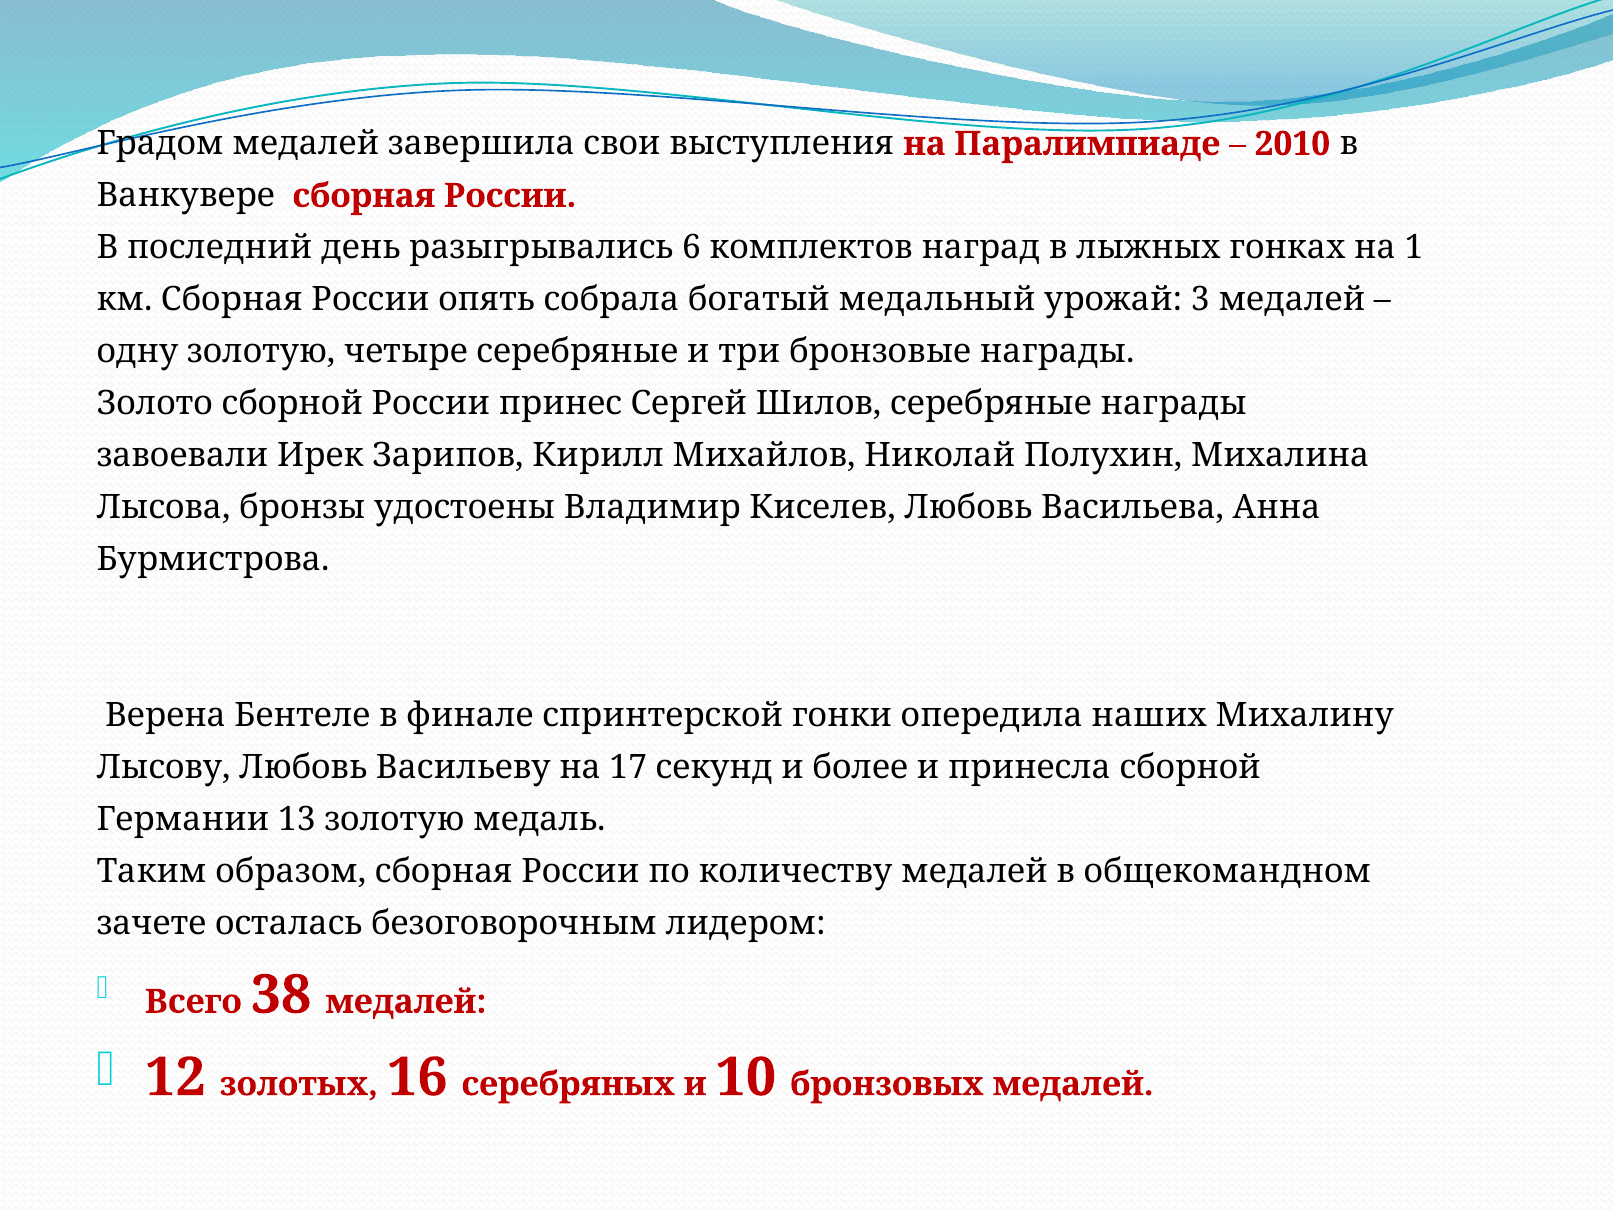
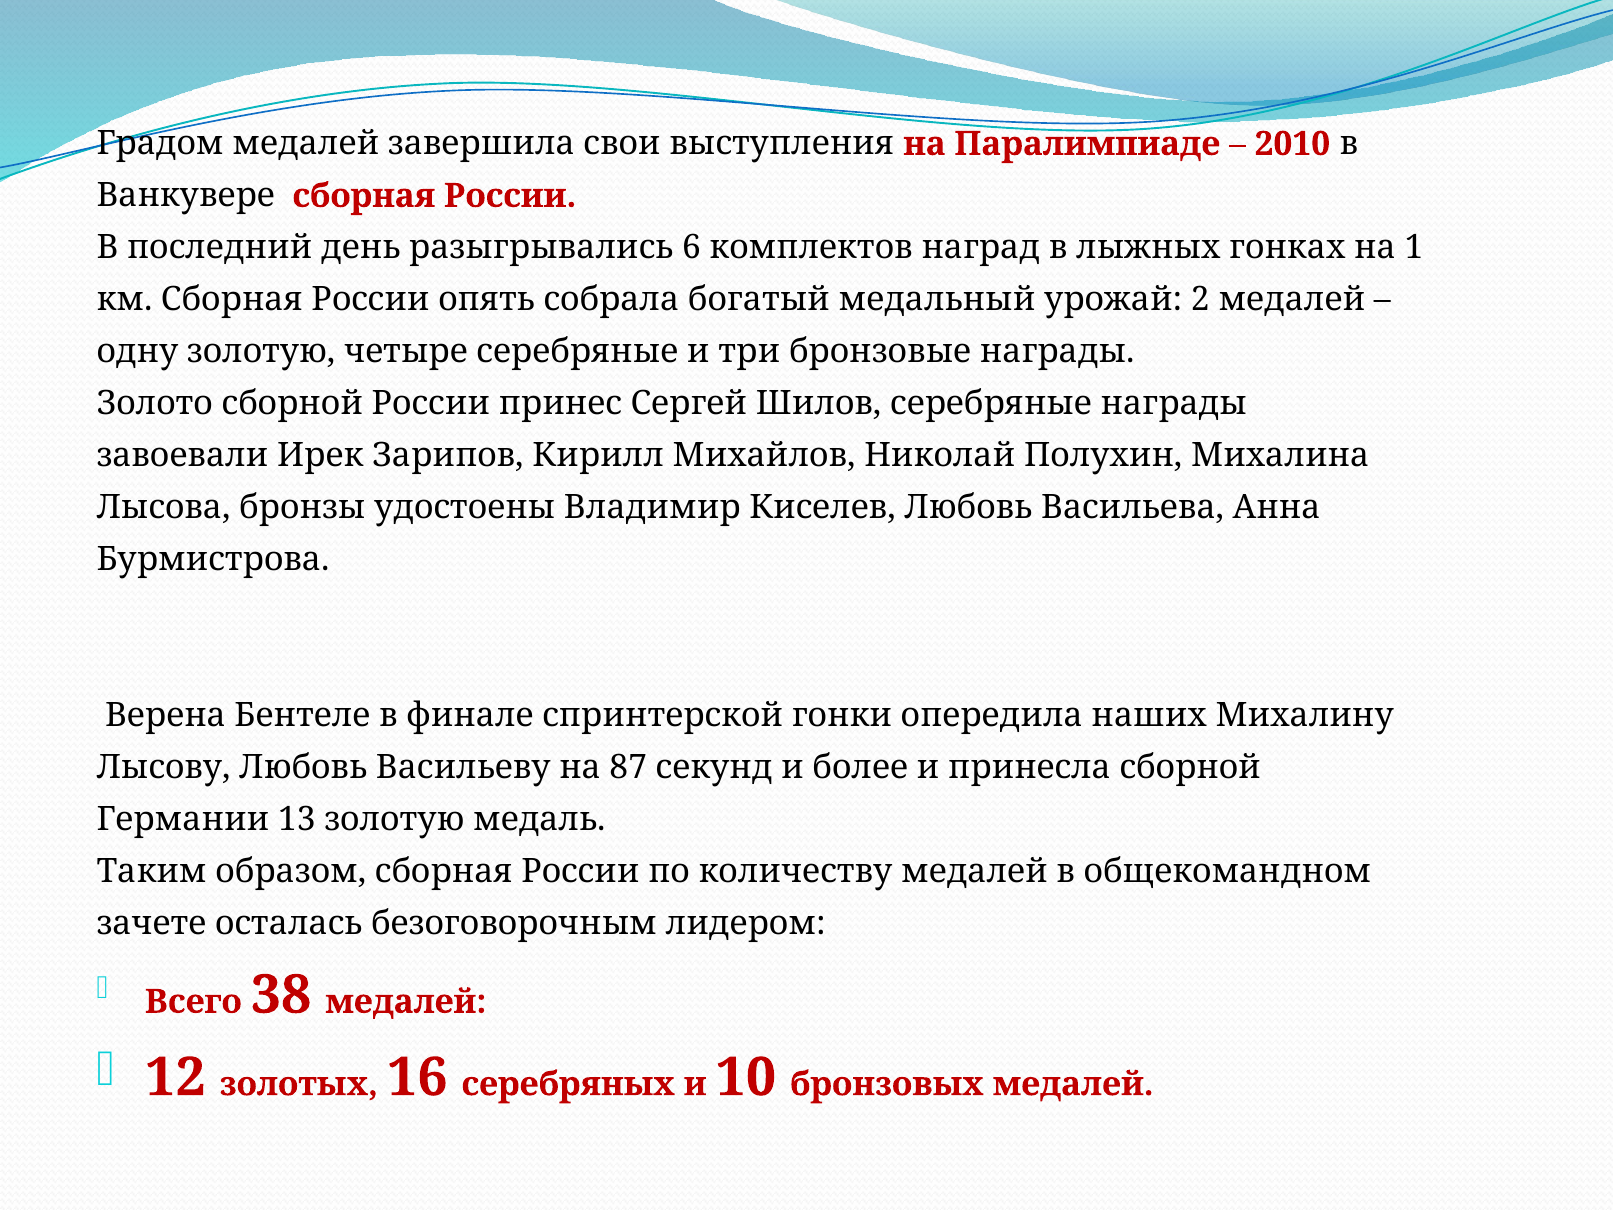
3: 3 -> 2 (1200, 300)
17: 17 -> 87 (628, 767)
